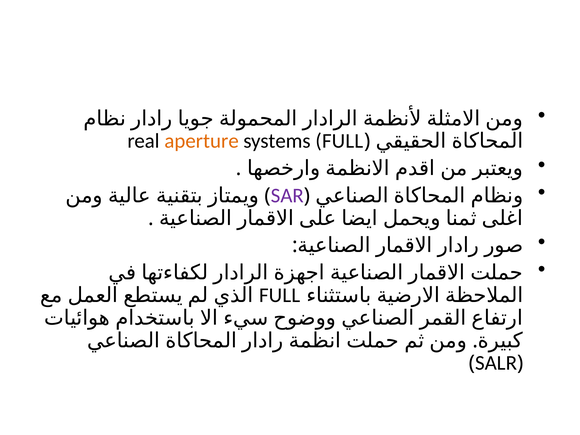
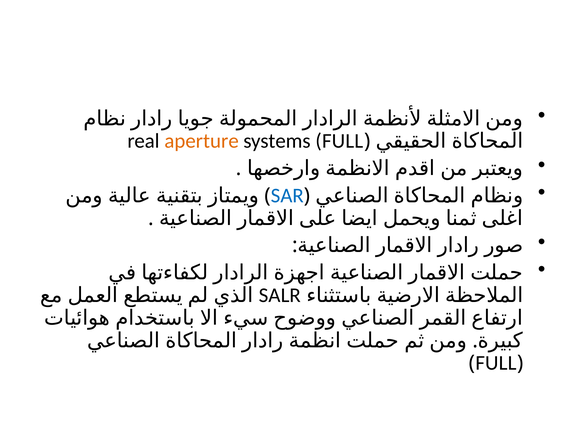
SAR colour: purple -> blue (287, 196)
FULL: FULL -> SALR (280, 295)
SALR: SALR -> FULL (496, 363)
